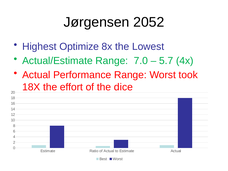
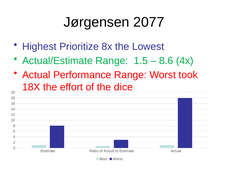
2052: 2052 -> 2077 (149, 22)
Optimize: Optimize -> Prioritize (79, 47)
7.0: 7.0 -> 1.5 (141, 61)
5.7: 5.7 -> 8.6 (166, 61)
